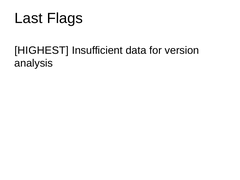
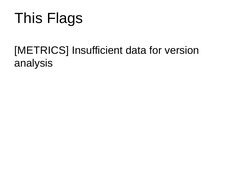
Last: Last -> This (29, 18)
HIGHEST: HIGHEST -> METRICS (42, 50)
